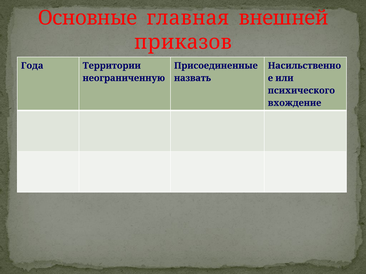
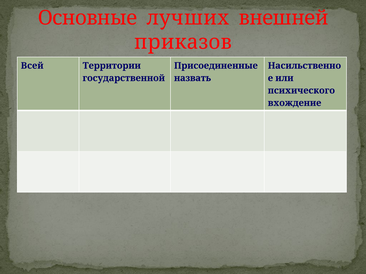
главная: главная -> лучших (188, 18)
Года: Года -> Всей (32, 66)
неограниченную: неограниченную -> государственной (124, 78)
